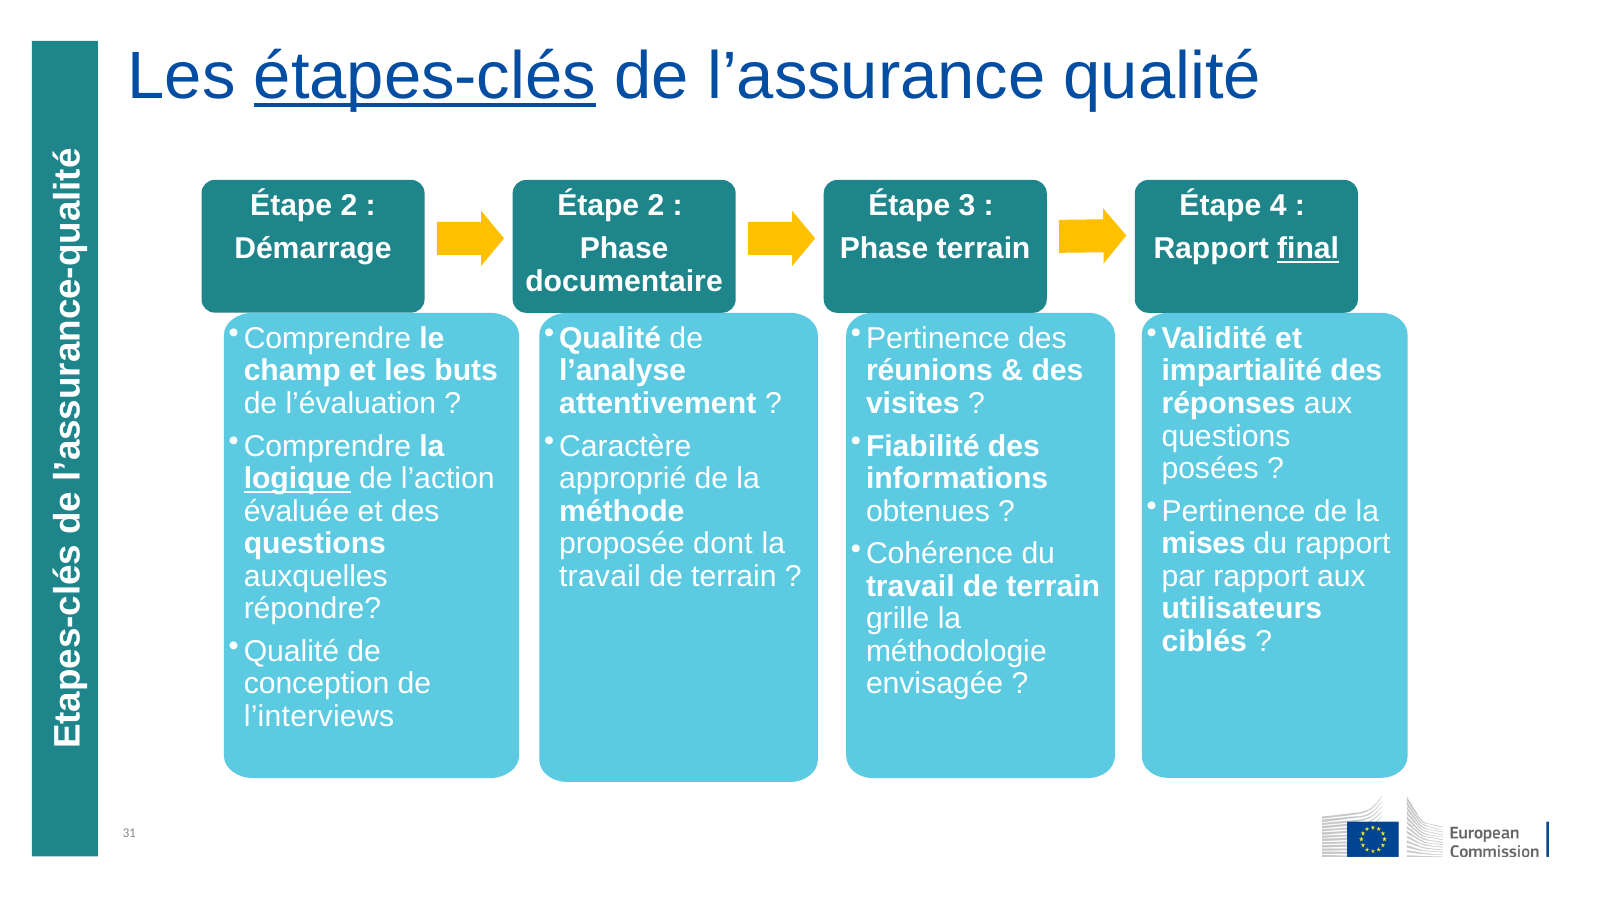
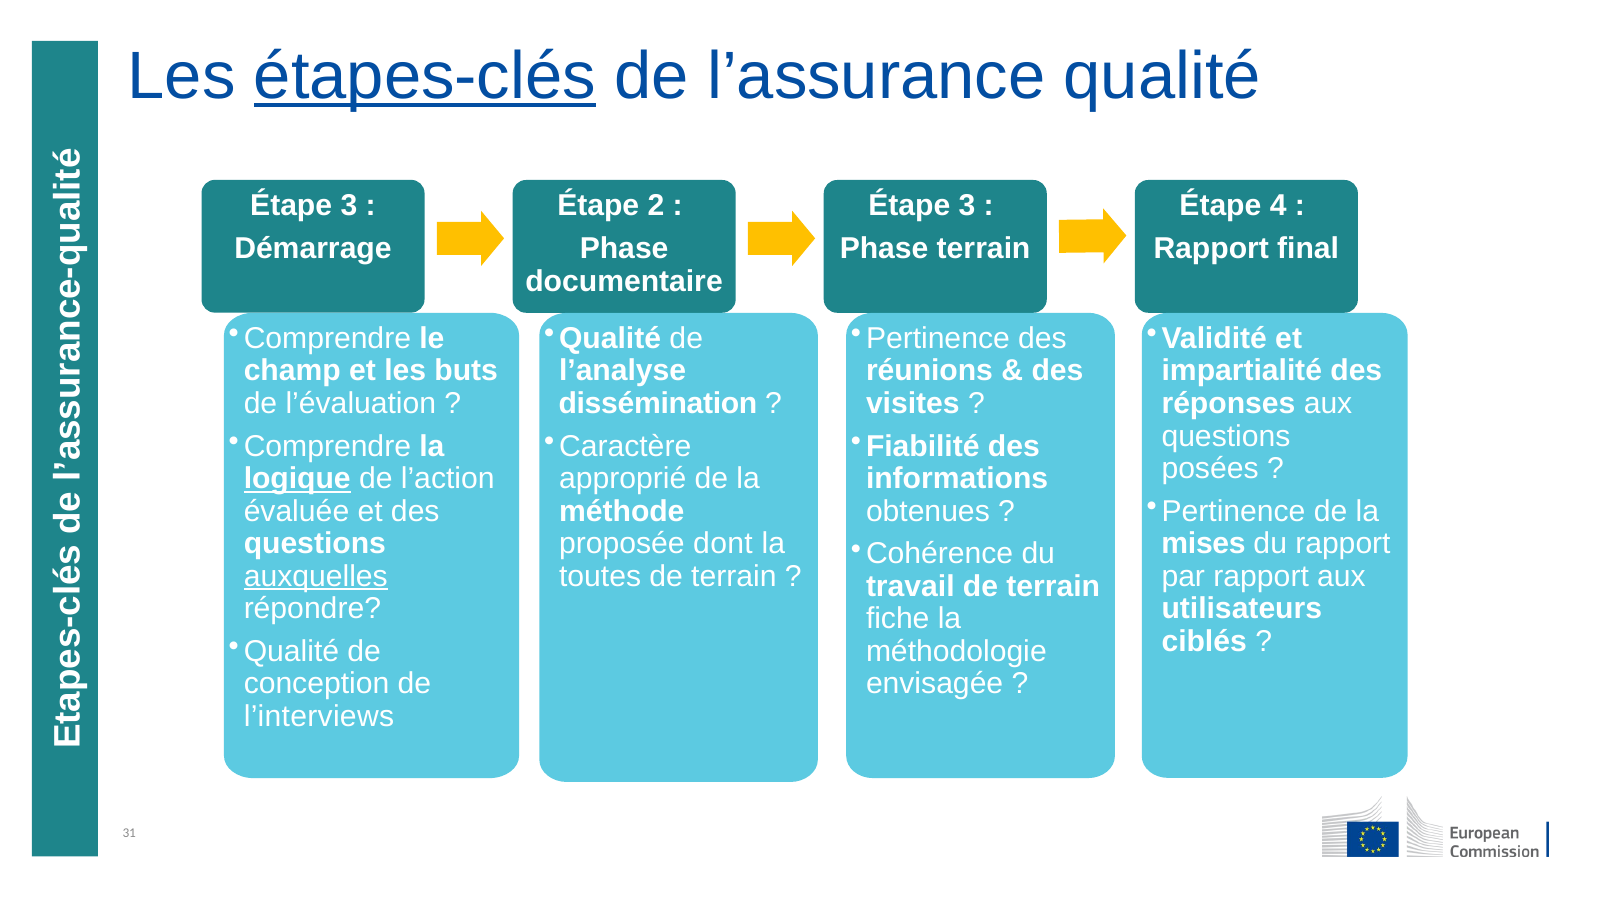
2: 2 -> 3 (349, 205)
final underline: present -> none (1308, 249)
attentivement: attentivement -> dissémination (658, 403)
auxquelles underline: none -> present (316, 576)
travail: travail -> toutes (600, 576)
grille: grille -> fiche (898, 619)
